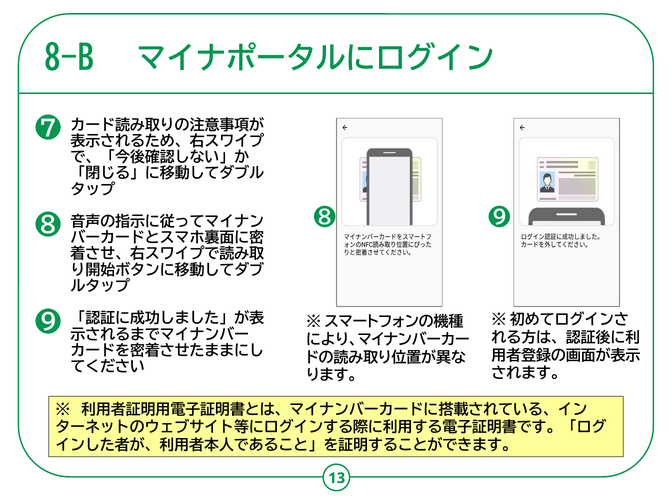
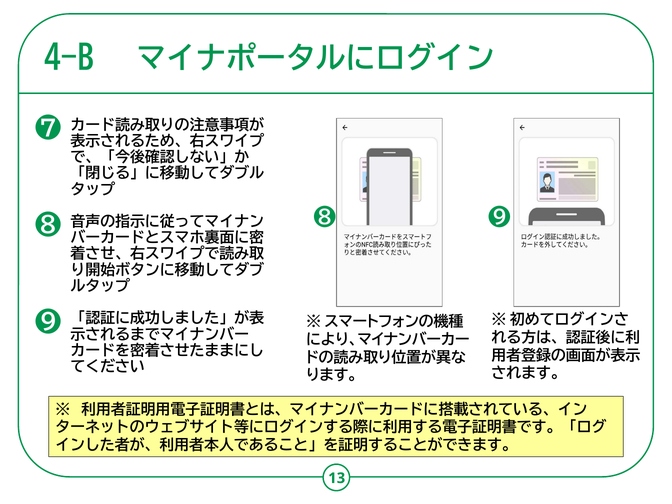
8-B: 8-B -> 4-B (69, 58)
